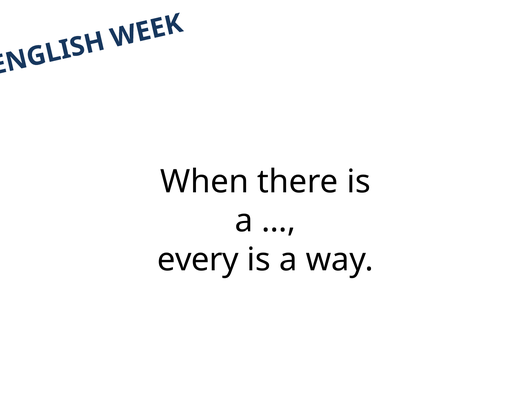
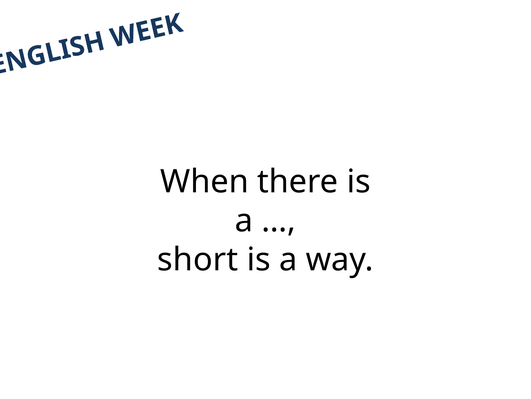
every: every -> short (198, 259)
